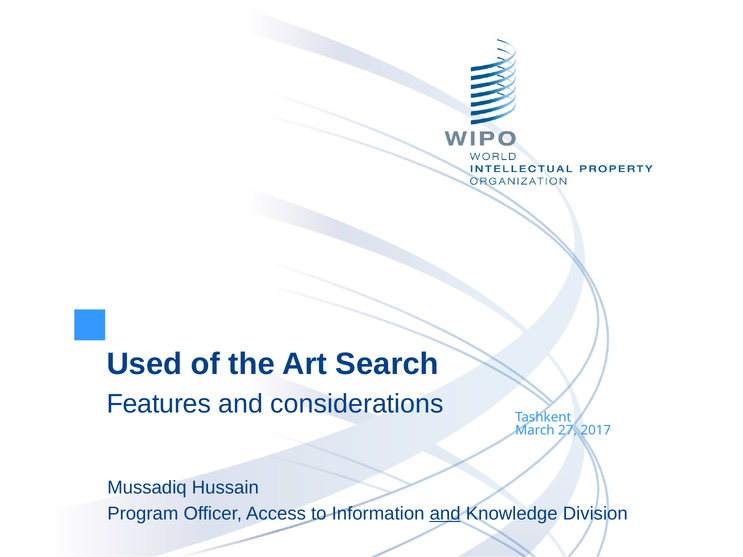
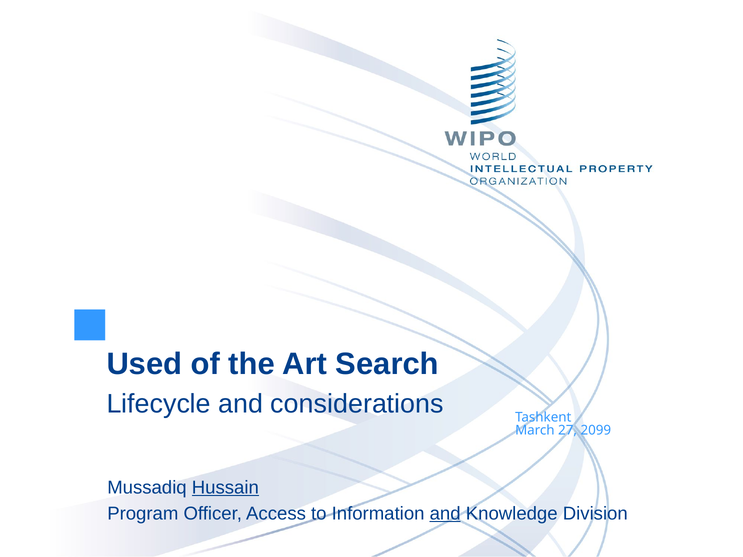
Features: Features -> Lifecycle (159, 404)
2017: 2017 -> 2099 (596, 431)
Hussain underline: none -> present (225, 488)
